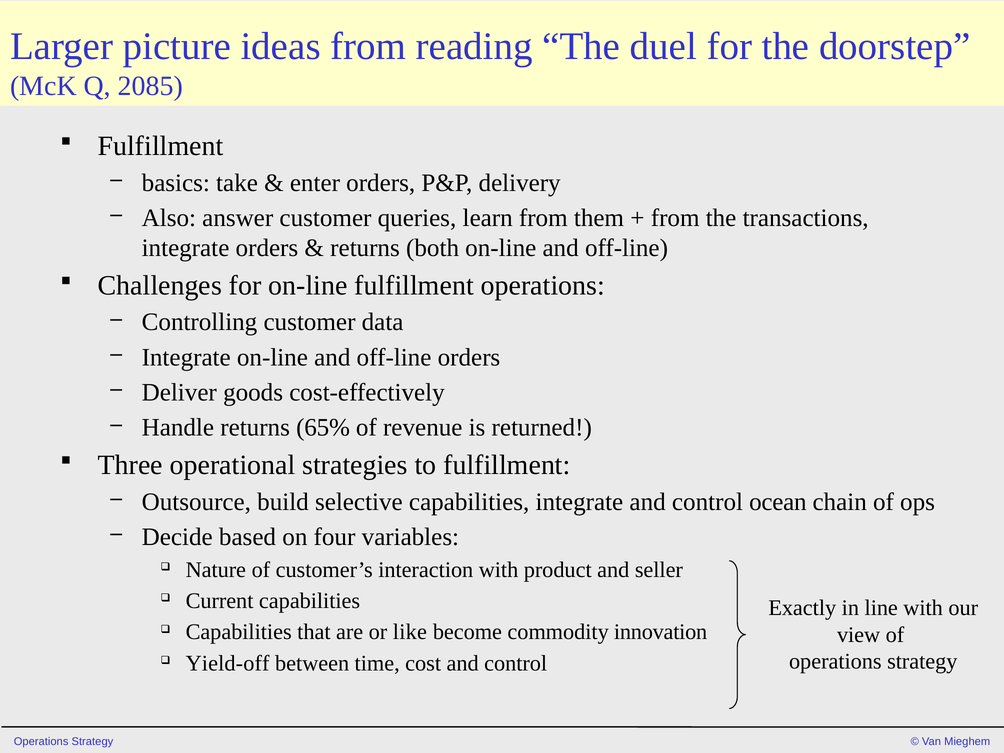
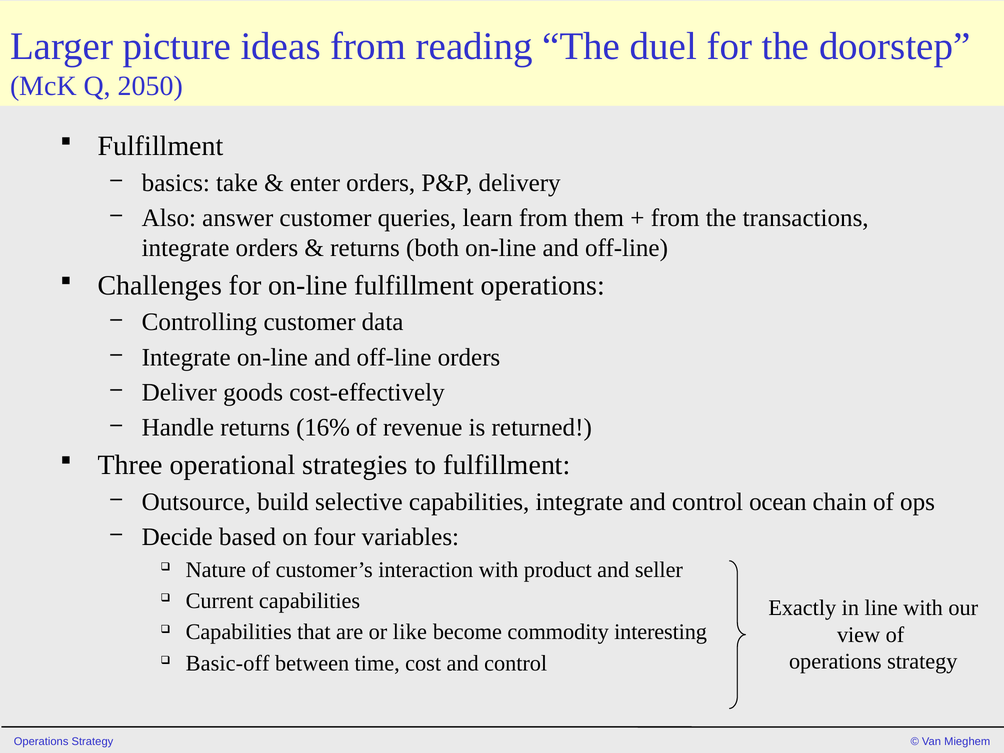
2085: 2085 -> 2050 (150, 86)
65%: 65% -> 16% (323, 428)
innovation: innovation -> interesting (661, 632)
Yield-off: Yield-off -> Basic-off (228, 663)
